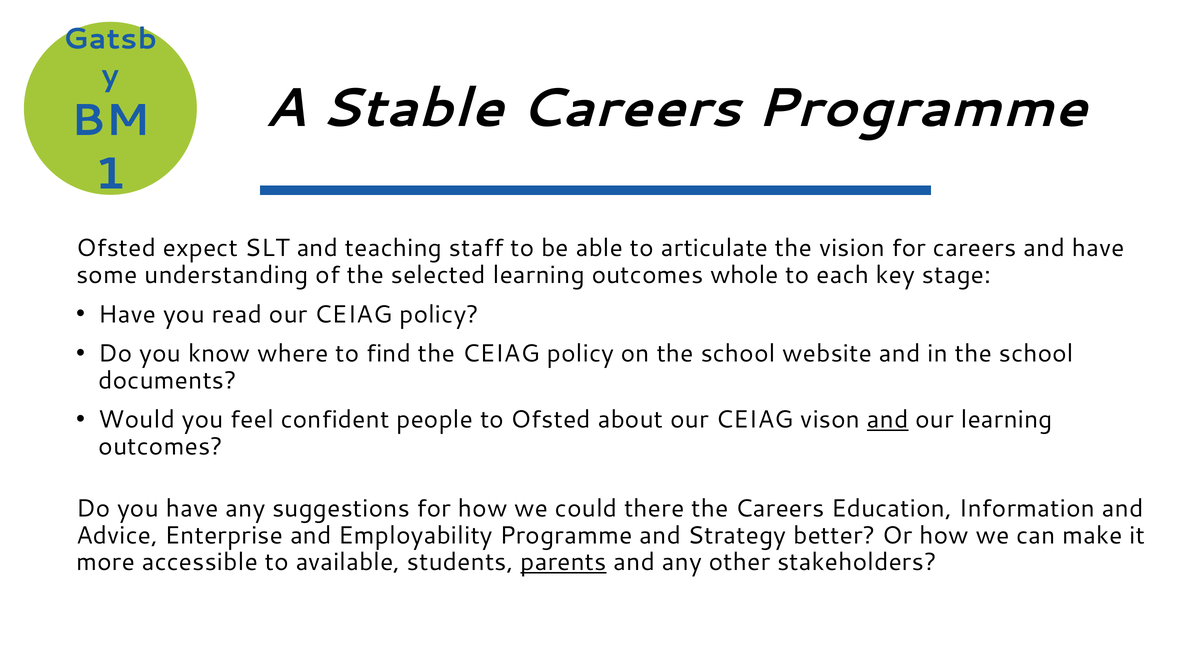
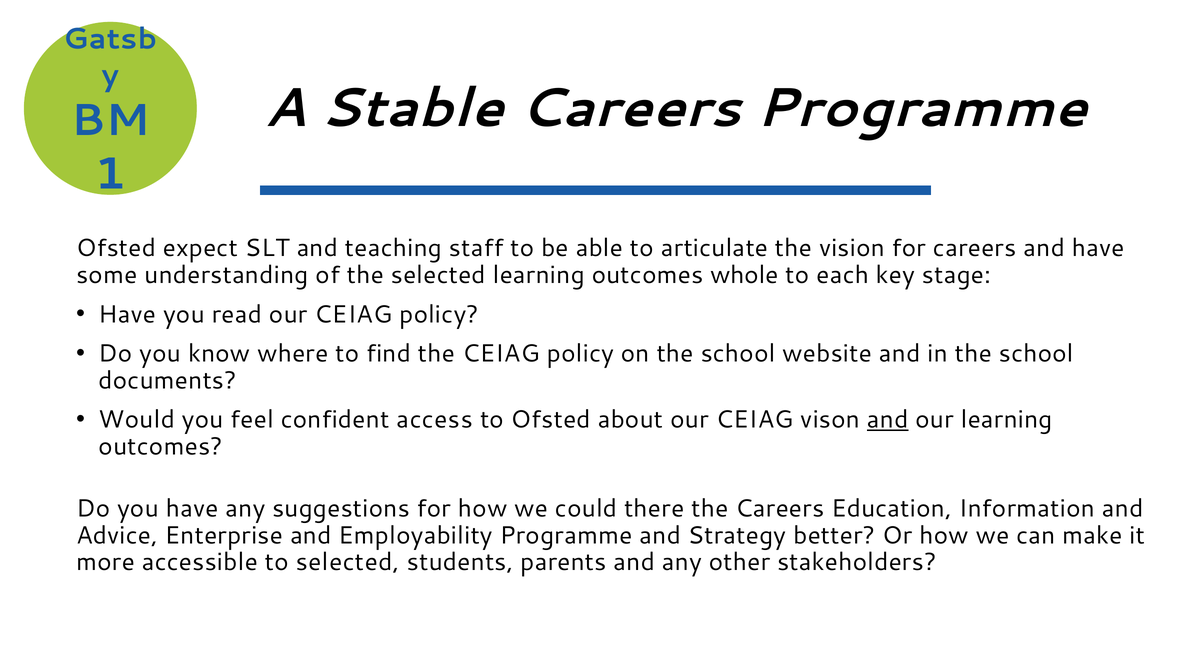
people: people -> access (435, 420)
to available: available -> selected (348, 562)
parents underline: present -> none (564, 562)
